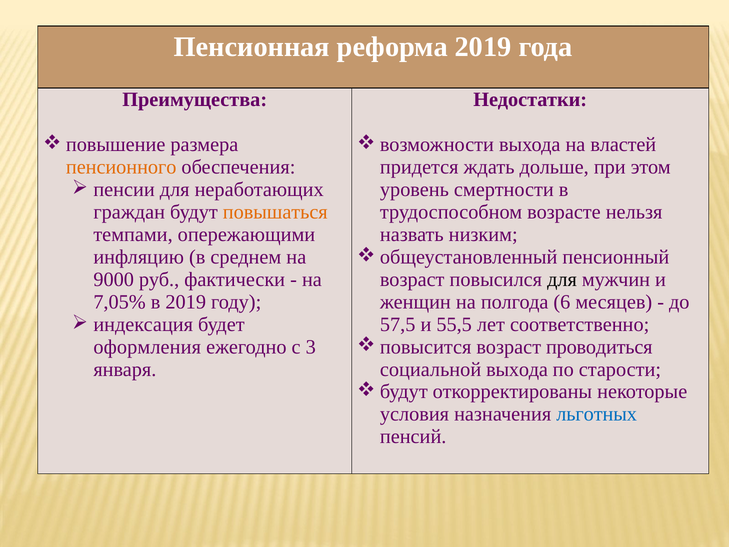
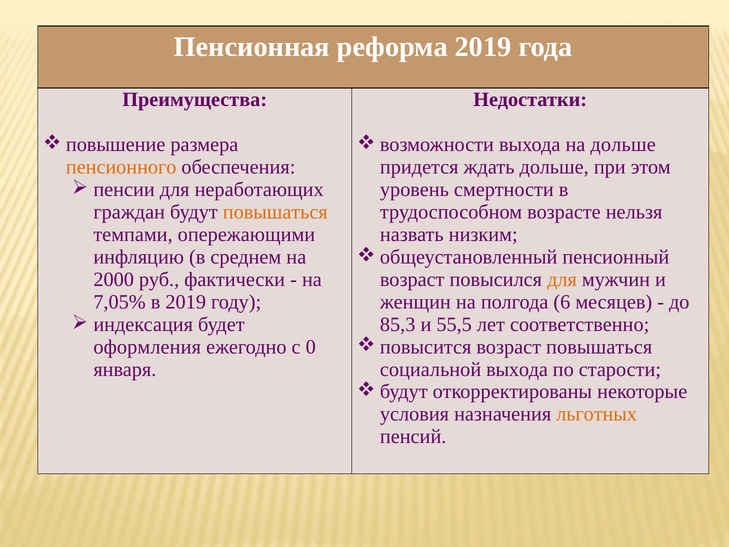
на властей: властей -> дольше (623, 144)
9000: 9000 -> 2000 (114, 279)
для colour: black -> orange (562, 279)
57,5: 57,5 -> 85,3 (398, 324)
возраст проводиться: проводиться -> повышаться (599, 347)
3: 3 -> 0 (311, 347)
льготных colour: blue -> orange (597, 414)
